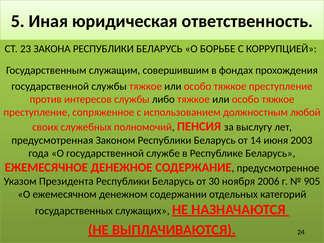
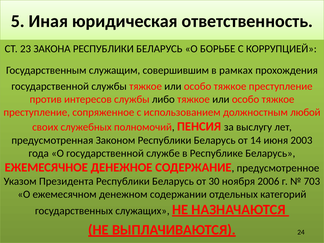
фондах: фондах -> рамках (236, 70)
905: 905 -> 703 (312, 181)
